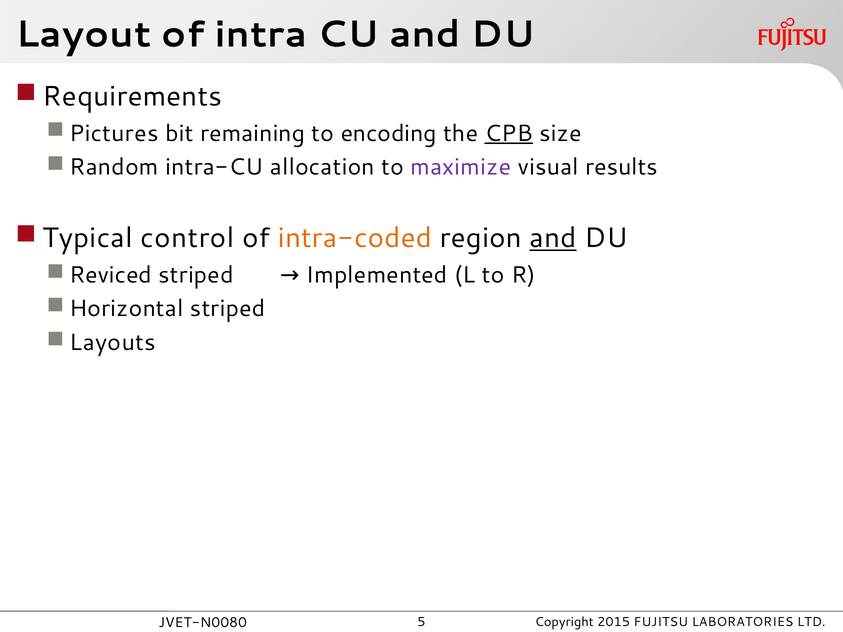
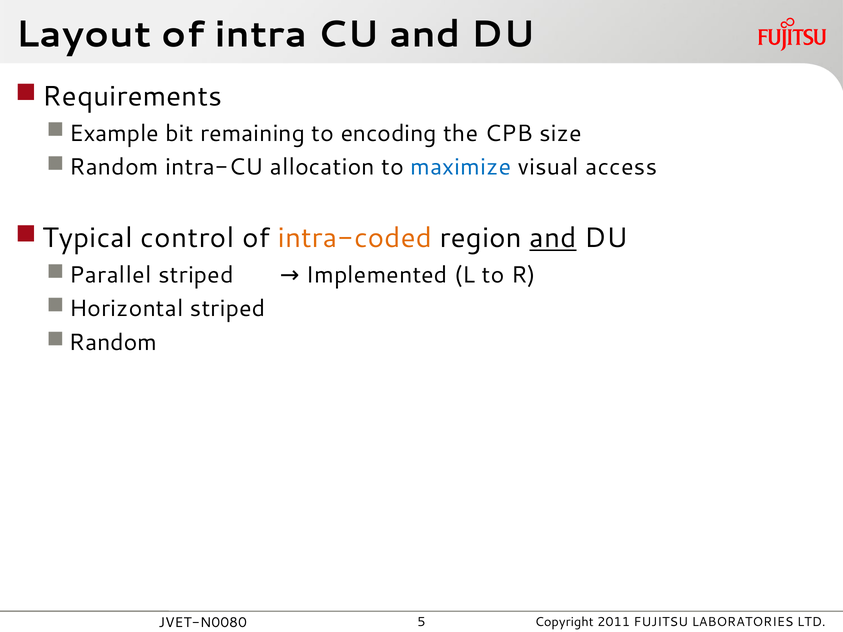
Pictures: Pictures -> Example (114, 133)
CPB underline: present -> none (509, 133)
maximize colour: purple -> blue (461, 167)
results: results -> access (621, 167)
Reviced: Reviced -> Parallel (110, 275)
Layouts: Layouts -> Random (113, 343)
2015: 2015 -> 2011 (614, 622)
